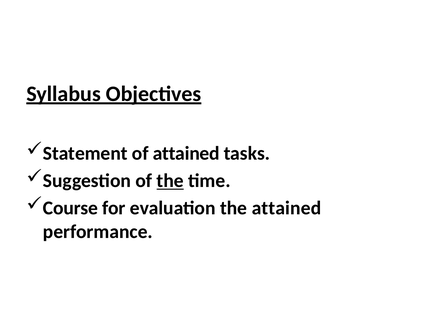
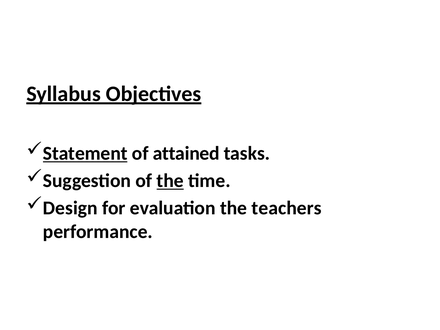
Statement underline: none -> present (85, 153)
Course: Course -> Design (70, 208)
the attained: attained -> teachers (287, 208)
